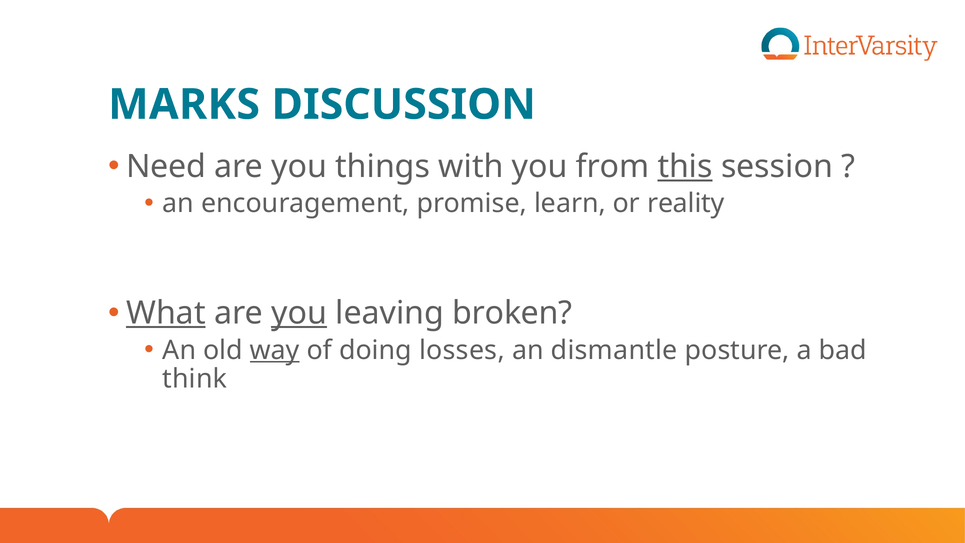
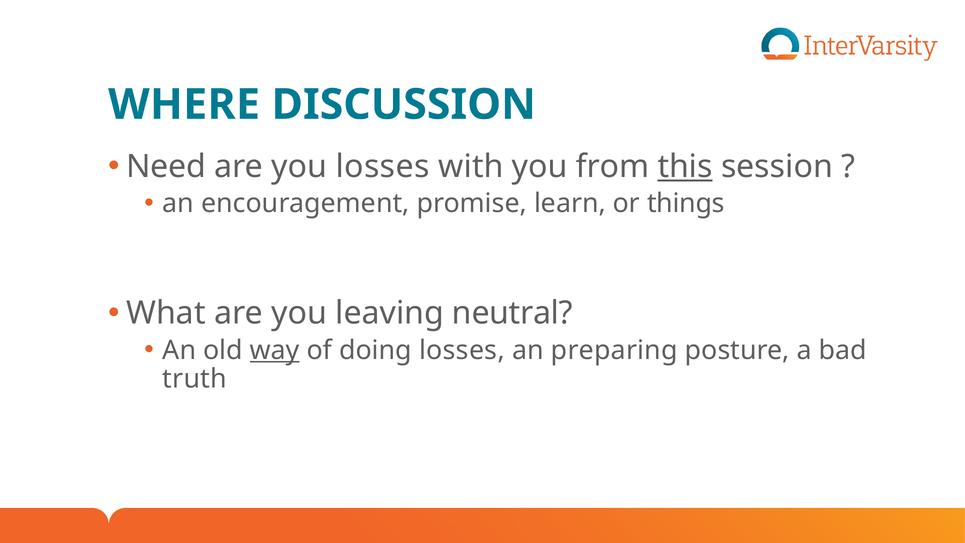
MARKS: MARKS -> WHERE (184, 105)
you things: things -> losses (383, 167)
reality: reality -> things (686, 203)
What underline: present -> none (166, 313)
you underline: present -> none (299, 313)
broken: broken -> neutral (512, 313)
dismantle: dismantle -> preparing (614, 350)
think: think -> truth (195, 379)
